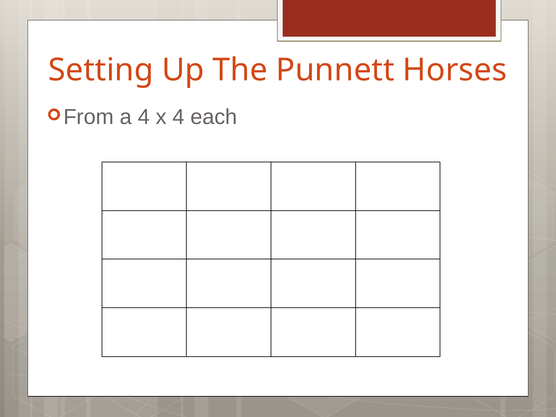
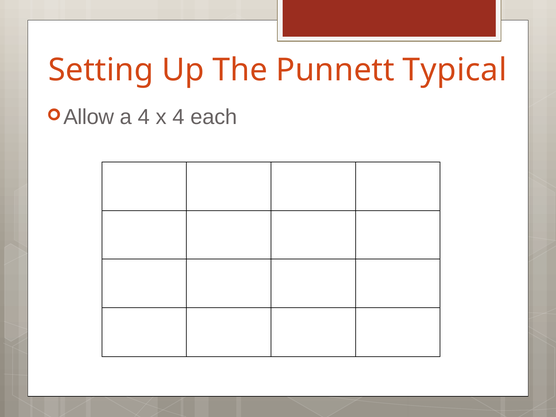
Horses: Horses -> Typical (455, 70)
From: From -> Allow (89, 117)
